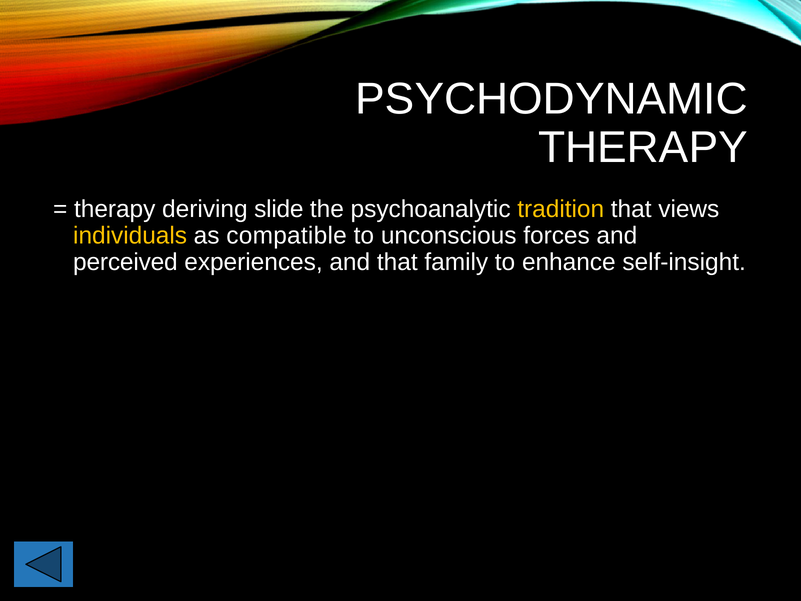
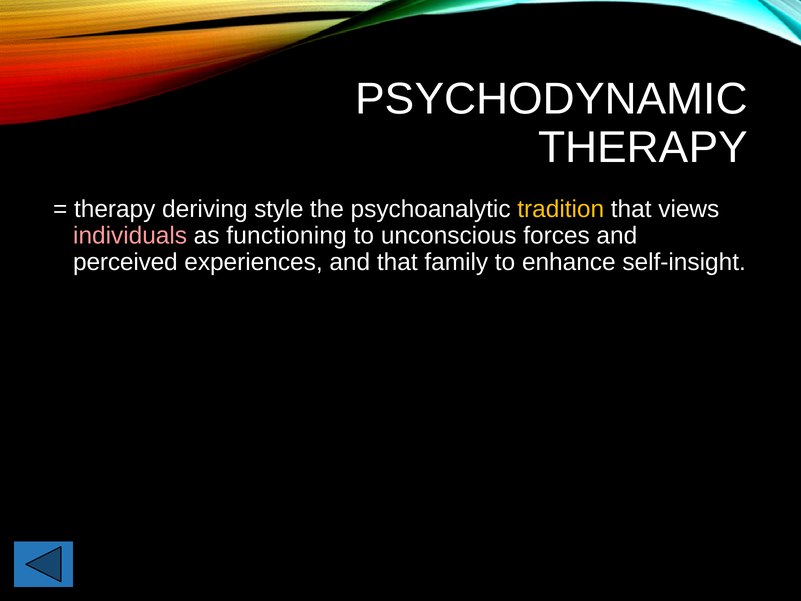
slide: slide -> style (279, 209)
individuals colour: yellow -> pink (130, 236)
compatible: compatible -> functioning (287, 236)
